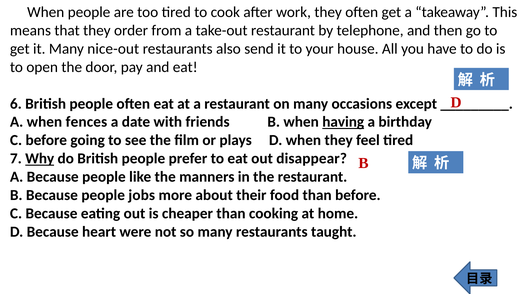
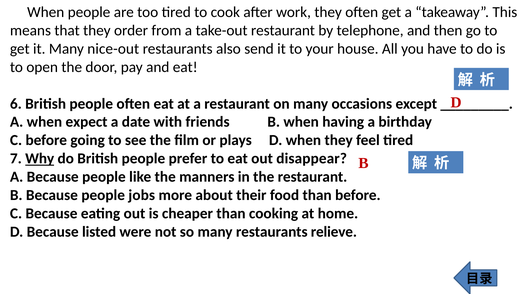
fences: fences -> expect (87, 122)
having underline: present -> none (343, 122)
heart: heart -> listed (99, 232)
taught: taught -> relieve (334, 232)
